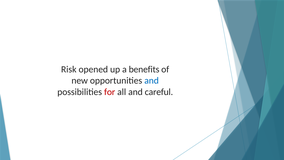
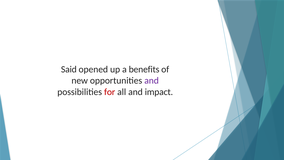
Risk: Risk -> Said (69, 69)
and colour: blue -> purple (152, 81)
careful: careful -> impact (159, 92)
